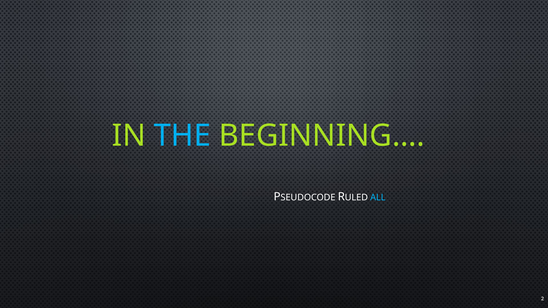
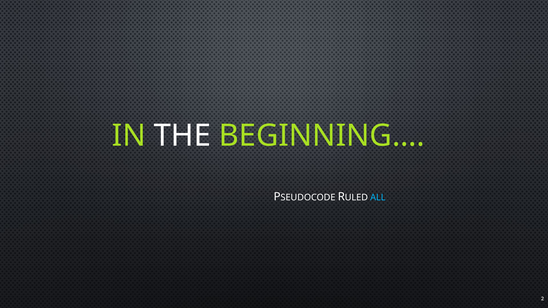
THE colour: light blue -> white (182, 136)
